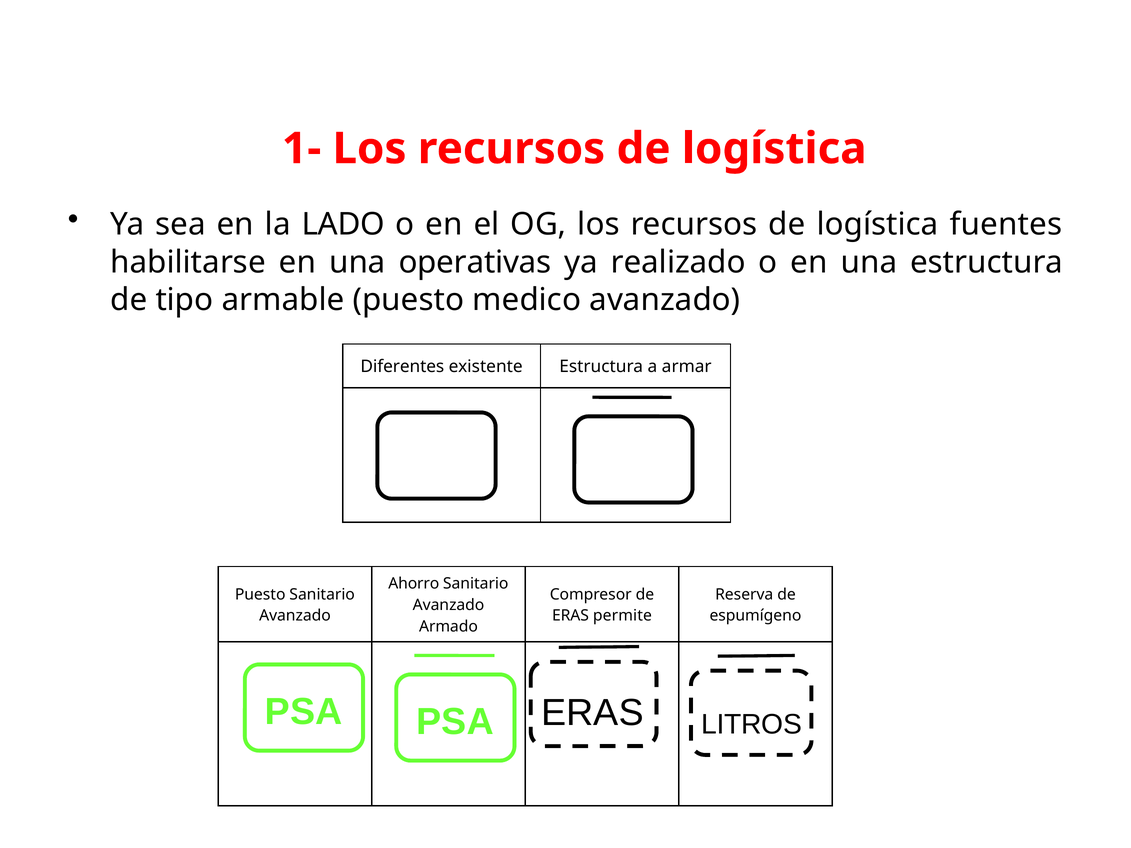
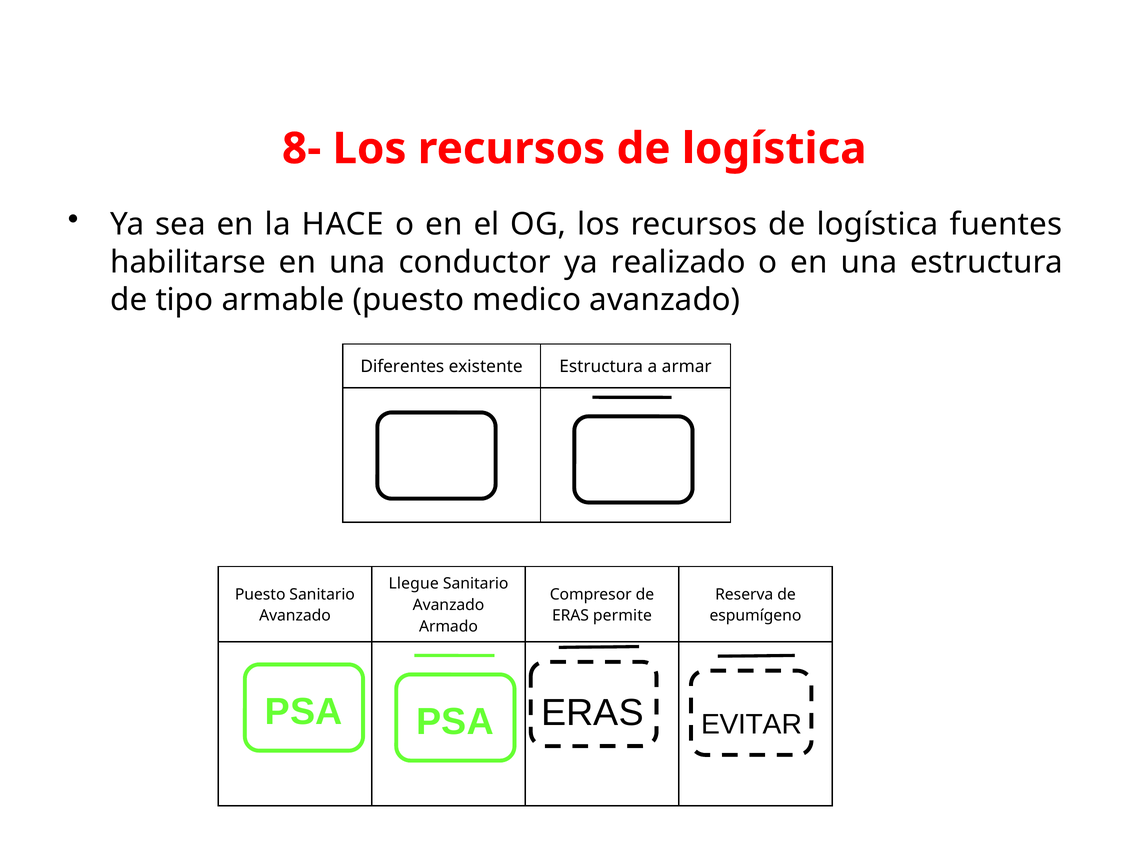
1-: 1- -> 8- (302, 149)
LADO: LADO -> HACE (343, 225)
operativas: operativas -> conductor (475, 262)
Ahorro: Ahorro -> Llegue (414, 584)
LITROS: LITROS -> EVITAR (752, 724)
